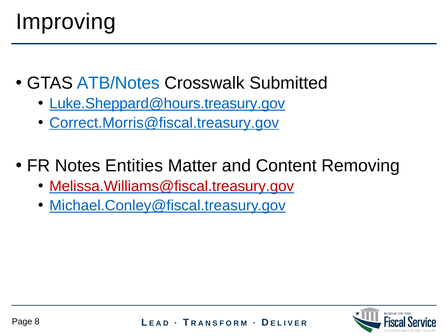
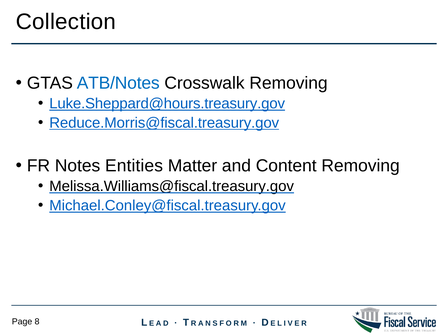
Improving: Improving -> Collection (66, 22)
Crosswalk Submitted: Submitted -> Removing (289, 83)
Correct.Morris@fiscal.treasury.gov: Correct.Morris@fiscal.treasury.gov -> Reduce.Morris@fiscal.treasury.gov (164, 123)
Melissa.Williams@fiscal.treasury.gov colour: red -> black (172, 186)
